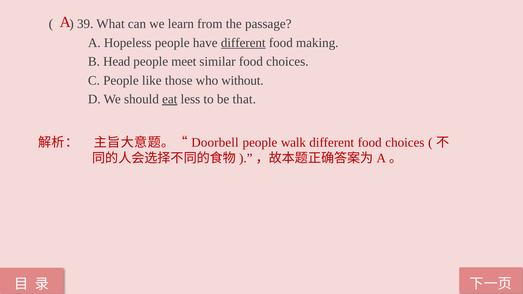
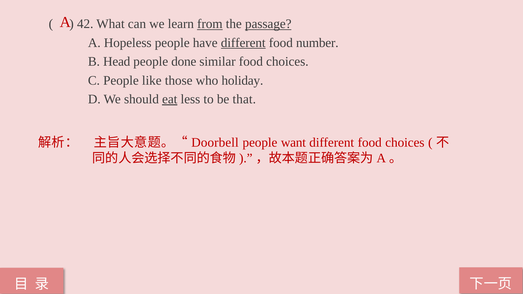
39: 39 -> 42 (85, 24)
from underline: none -> present (210, 24)
passage underline: none -> present (268, 24)
making: making -> number (317, 43)
meet: meet -> done (184, 62)
without: without -> holiday (242, 80)
walk: walk -> want (293, 142)
